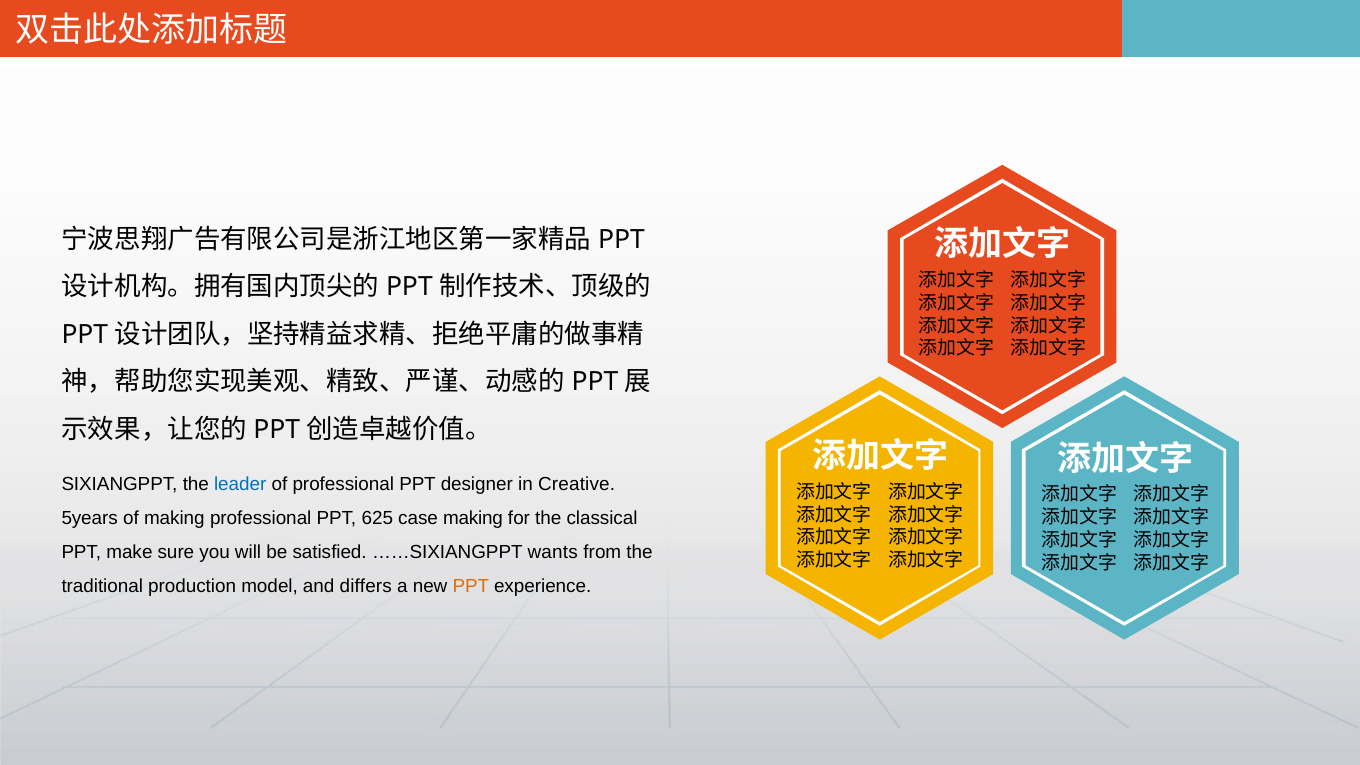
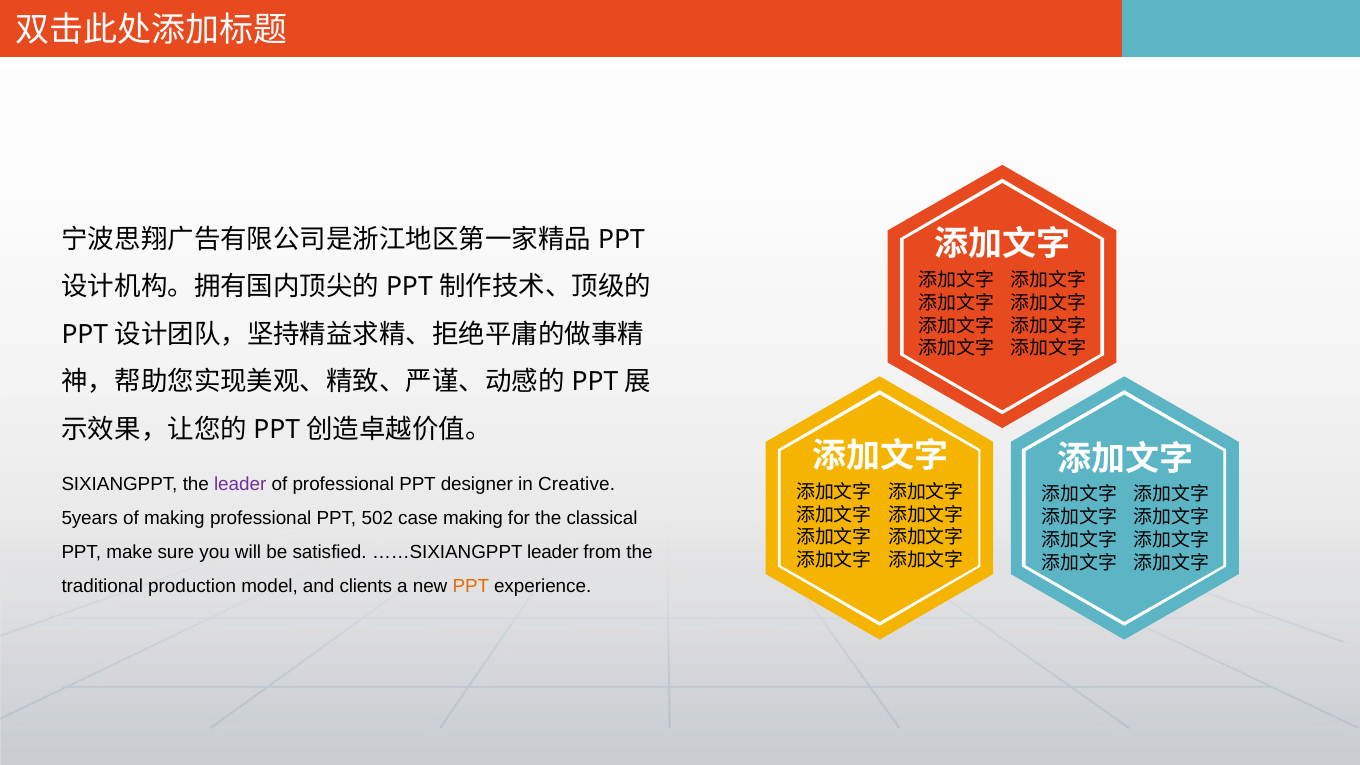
leader colour: blue -> purple (240, 484)
625: 625 -> 502 (377, 519)
……SIXIANGPPT wants: wants -> leader (553, 553)
differs: differs -> clients (366, 587)
